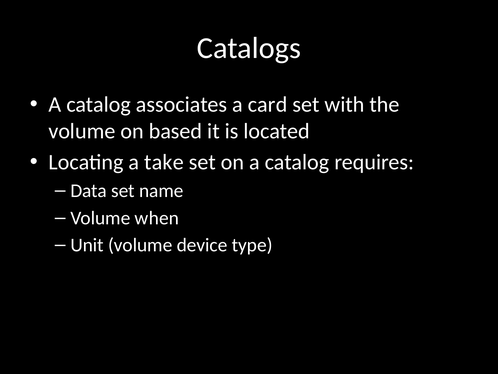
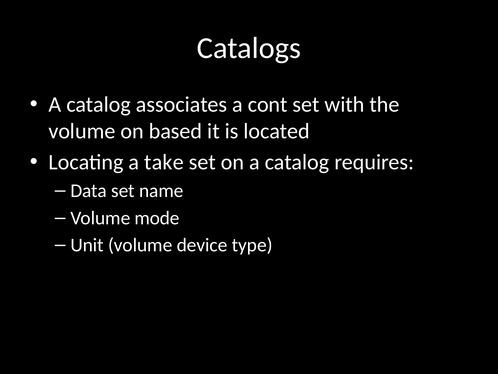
card: card -> cont (268, 104)
when: when -> mode (157, 218)
